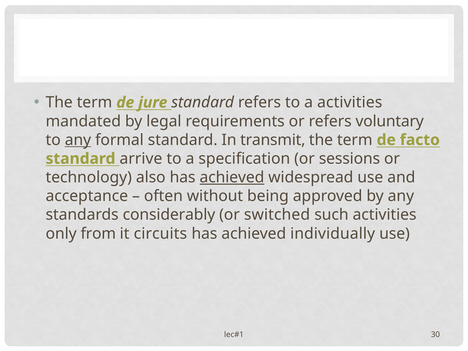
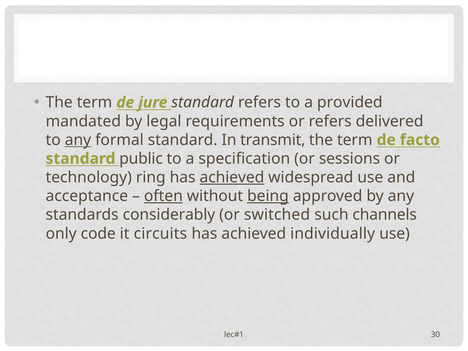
a activities: activities -> provided (350, 102)
voluntary: voluntary -> delivered (390, 121)
arrive: arrive -> public (141, 159)
also: also -> ring (151, 177)
often underline: none -> present (163, 196)
being underline: none -> present (268, 196)
such activities: activities -> channels (385, 215)
from: from -> code (98, 234)
